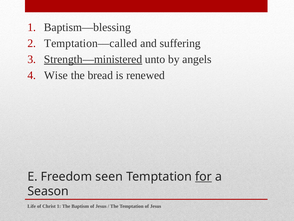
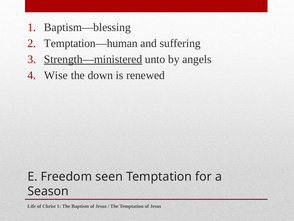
Temptation—called: Temptation—called -> Temptation—human (91, 43)
bread: bread -> down (100, 75)
for underline: present -> none (203, 176)
